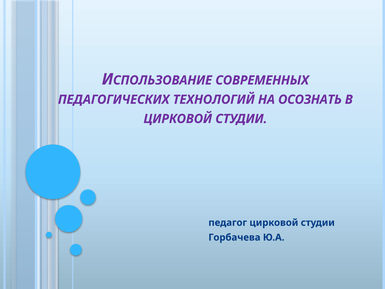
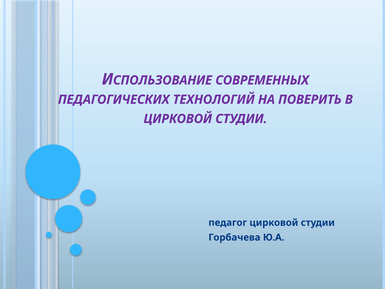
ОСОЗНАТЬ: ОСОЗНАТЬ -> ПОВЕРИТЬ (310, 99)
